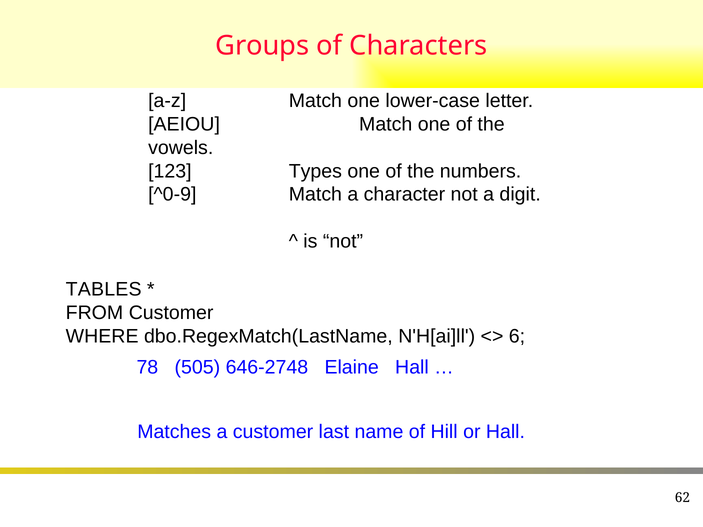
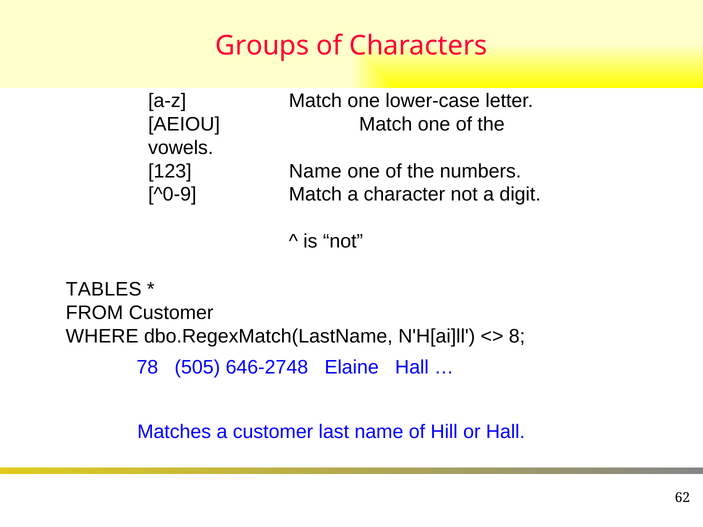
123 Types: Types -> Name (315, 171)
6: 6 -> 8 (517, 336)
